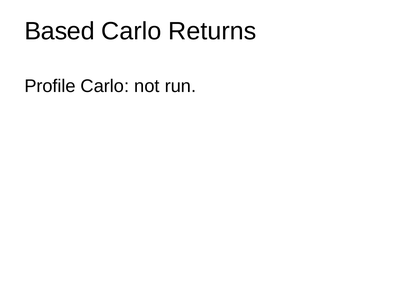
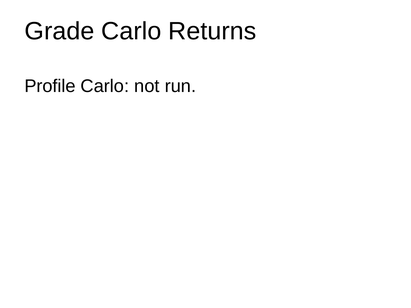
Based: Based -> Grade (59, 31)
